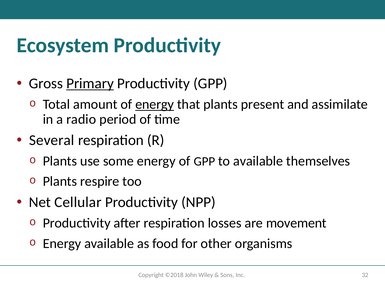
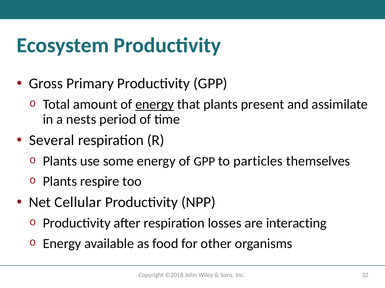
Primary underline: present -> none (90, 84)
radio: radio -> nests (81, 120)
to available: available -> particles (258, 162)
movement: movement -> interacting (296, 224)
